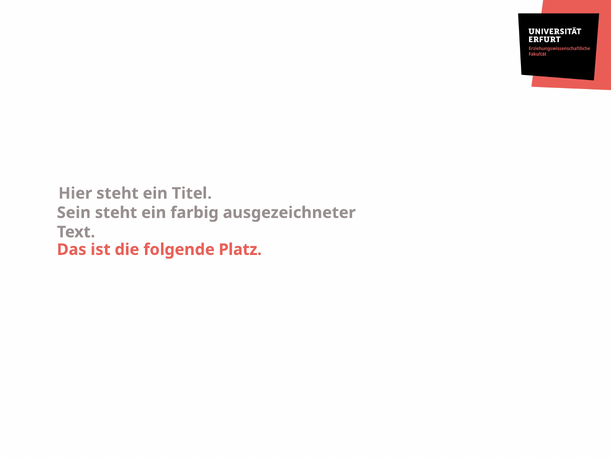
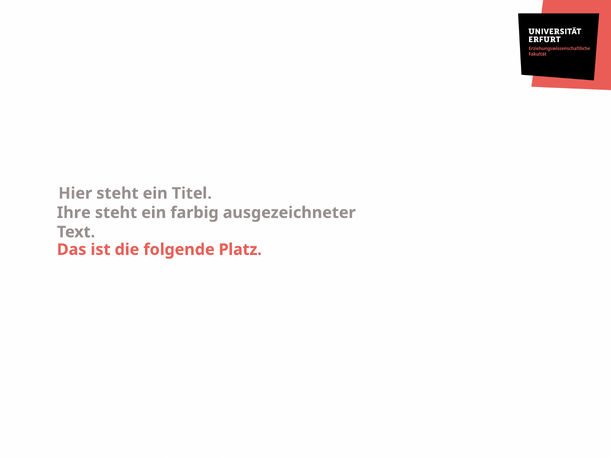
Sein: Sein -> Ihre (74, 213)
